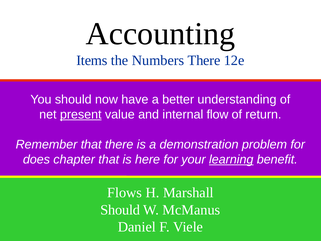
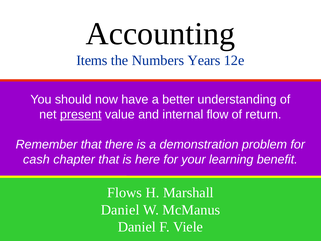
Numbers There: There -> Years (204, 60)
does: does -> cash (36, 159)
learning underline: present -> none (231, 159)
Should: Should -> Daniel (120, 210)
